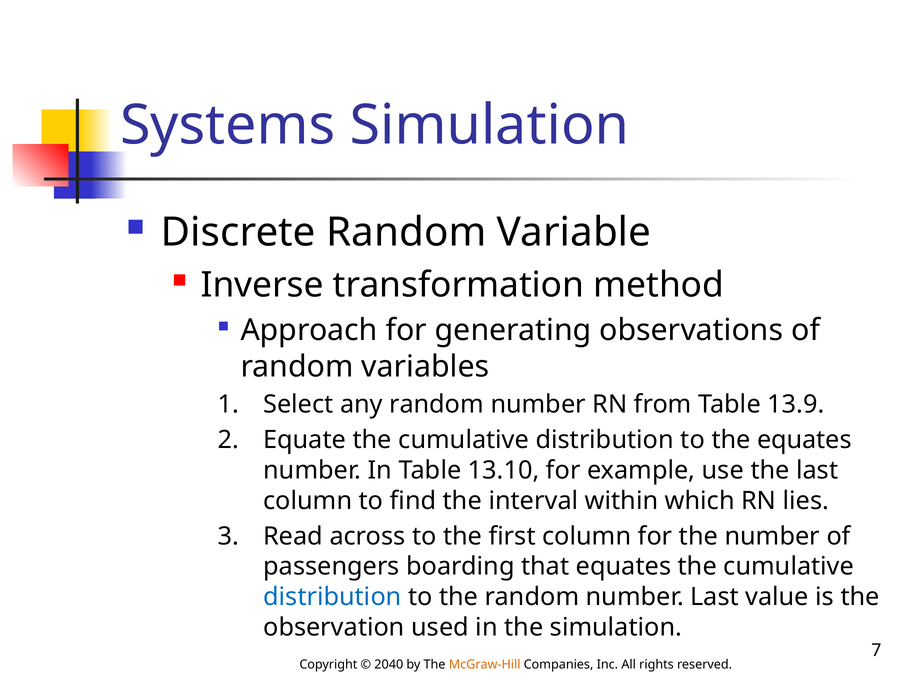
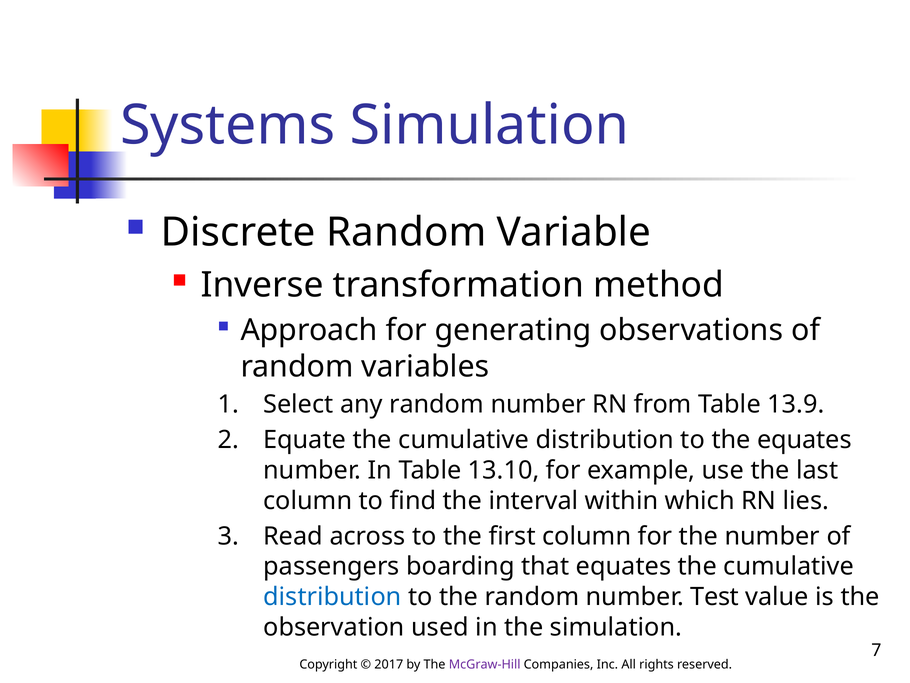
number Last: Last -> Test (715, 597)
2040: 2040 -> 2017 (389, 664)
McGraw-Hill colour: orange -> purple (485, 664)
